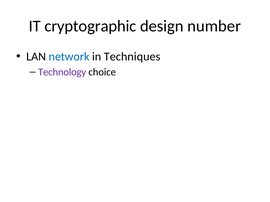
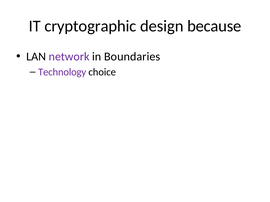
number: number -> because (214, 26)
network colour: blue -> purple (69, 57)
Techniques: Techniques -> Boundaries (132, 57)
